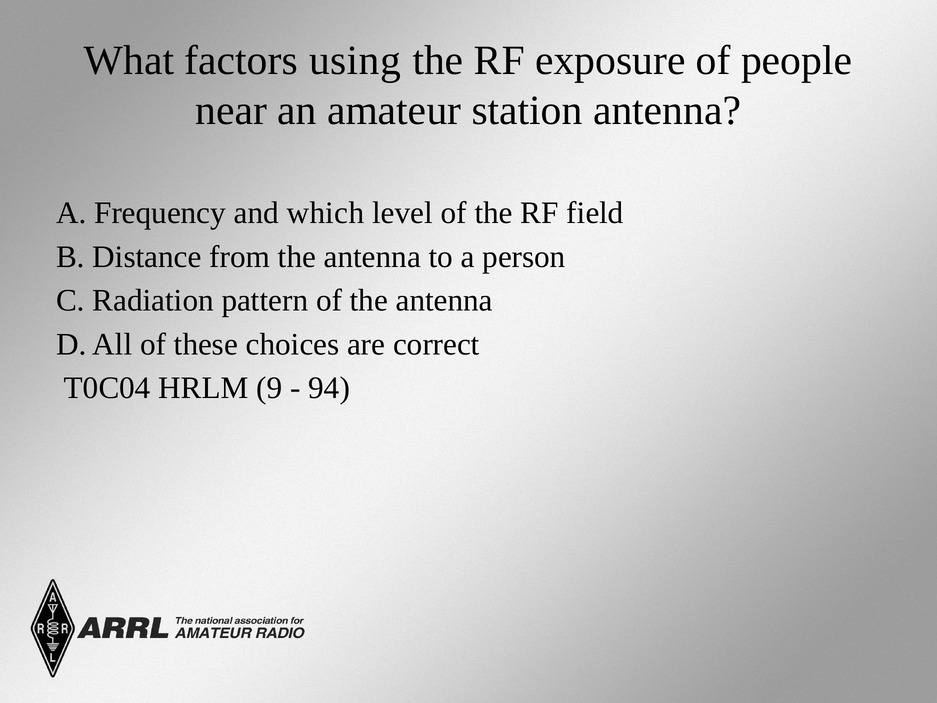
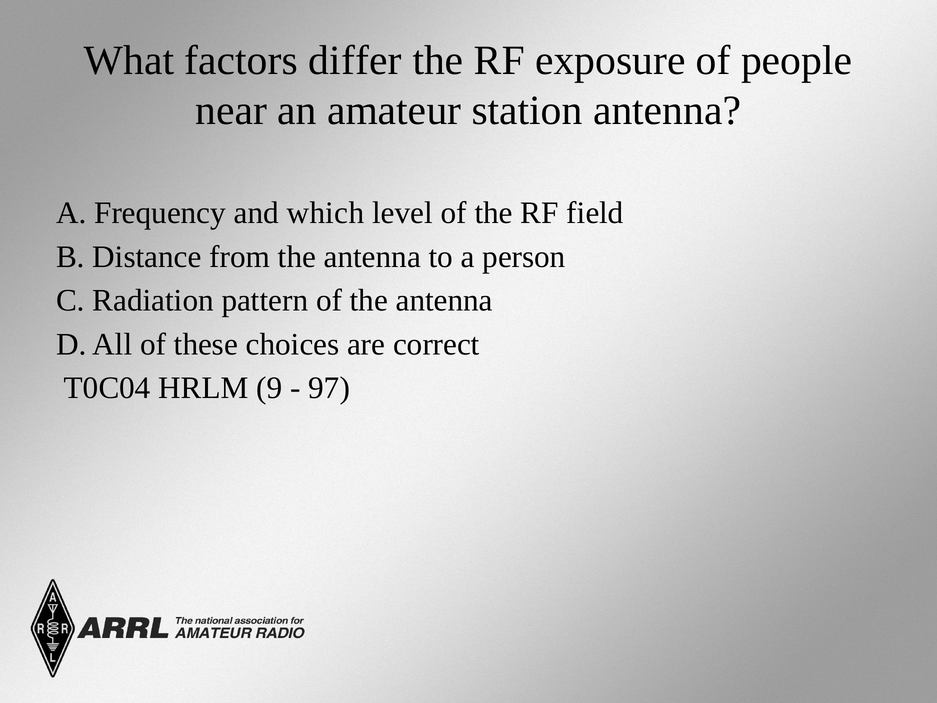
using: using -> differ (355, 61)
94: 94 -> 97 (329, 388)
